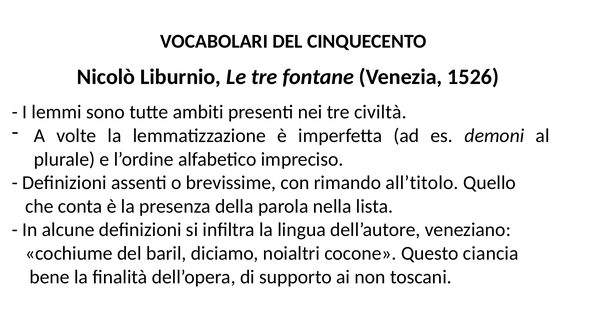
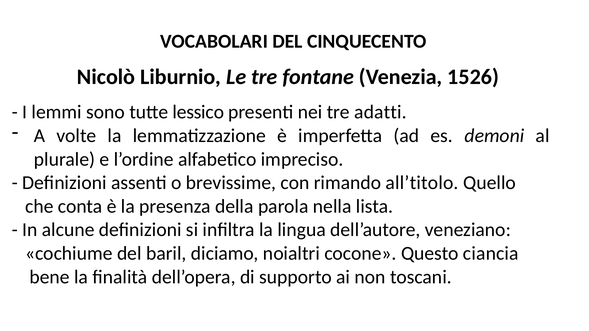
ambiti: ambiti -> lessico (198, 112)
civiltà: civiltà -> adatti (380, 112)
